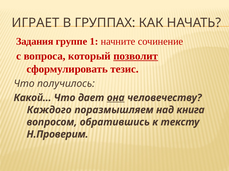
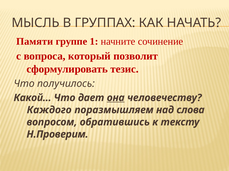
ИГРАЕТ: ИГРАЕТ -> МЫСЛЬ (36, 23)
Задания: Задания -> Памяти (35, 42)
позволит underline: present -> none (136, 56)
книга: книга -> слова (191, 110)
